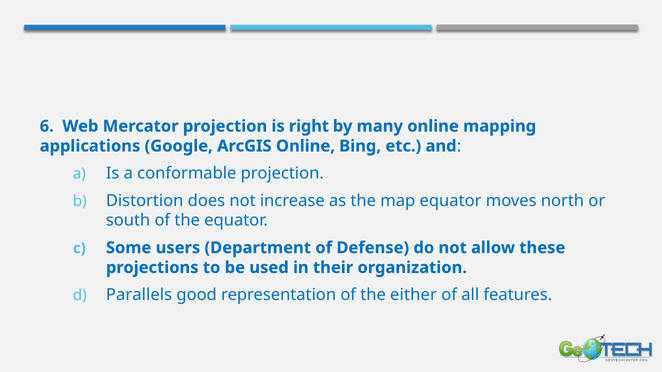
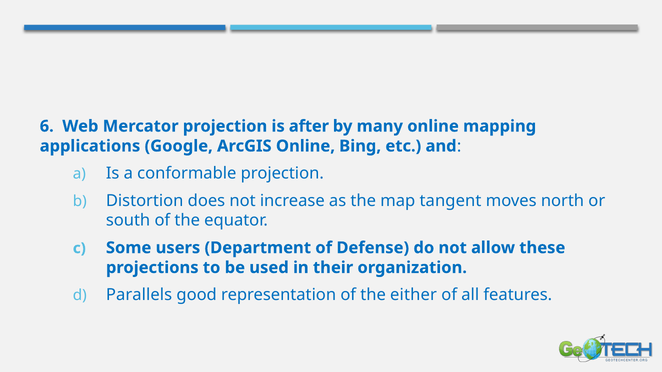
right: right -> after (309, 126)
map equator: equator -> tangent (450, 201)
